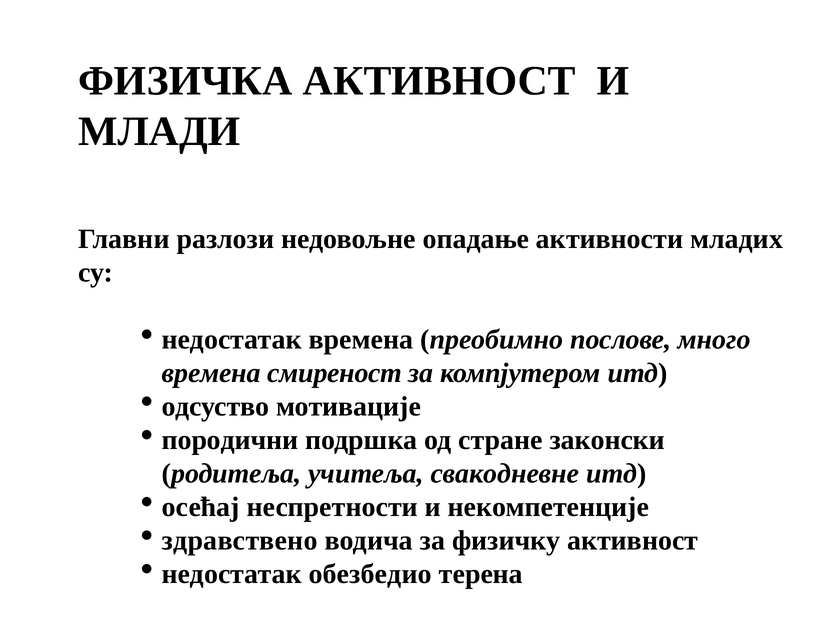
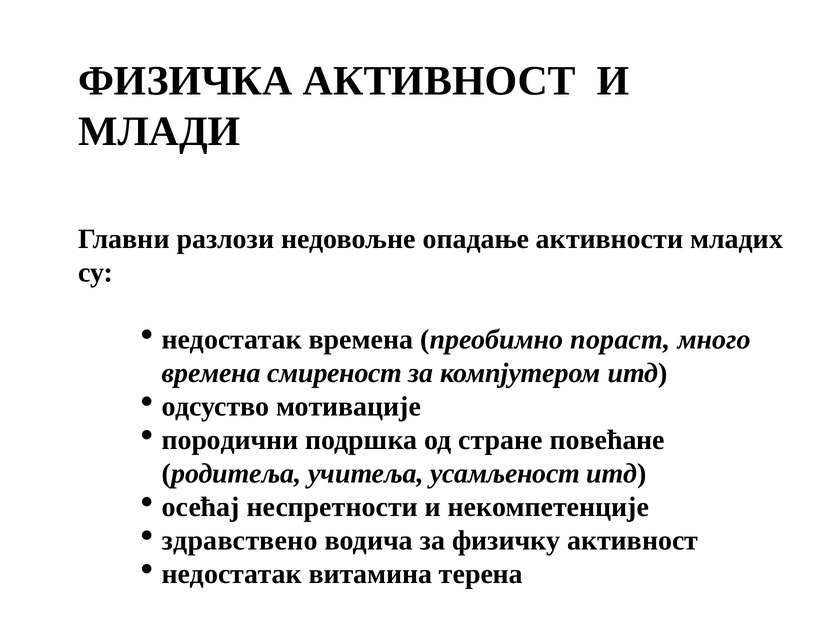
послове: послове -> пораст (620, 340)
законски: законски -> повећане (607, 440)
свакодневне: свакодневне -> усамљеност (505, 474)
обезбедио: обезбедио -> витамина (370, 575)
